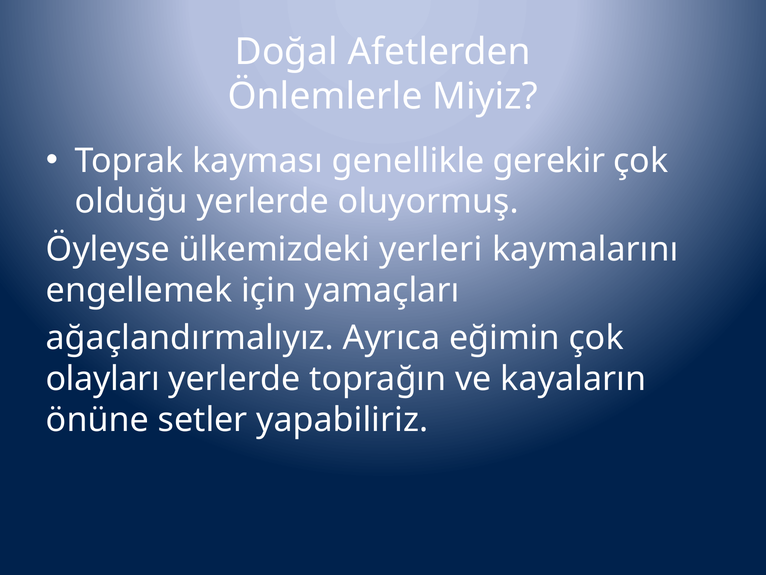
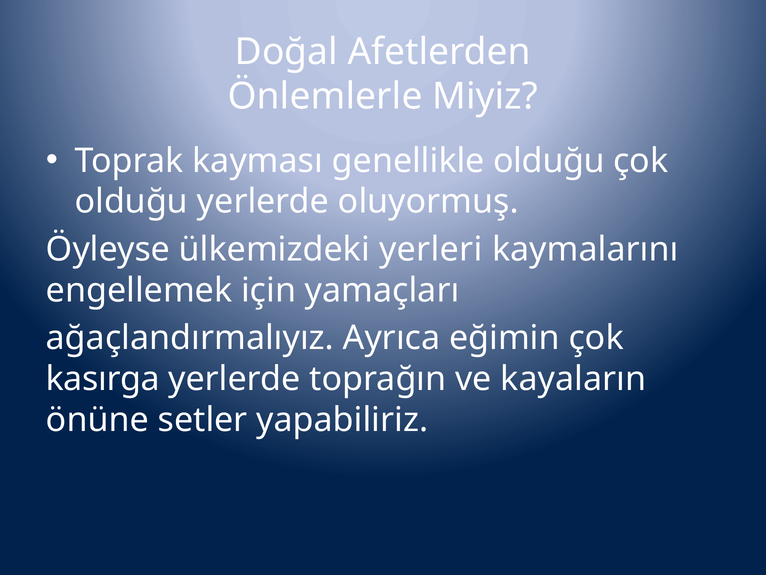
genellikle gerekir: gerekir -> olduğu (549, 161)
olayları: olayları -> kasırga (103, 379)
